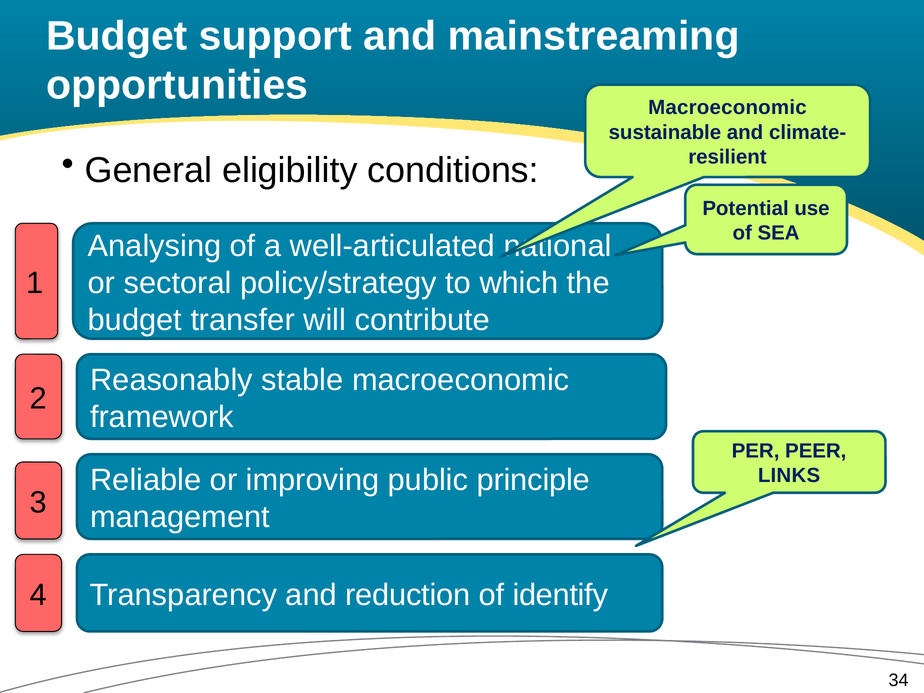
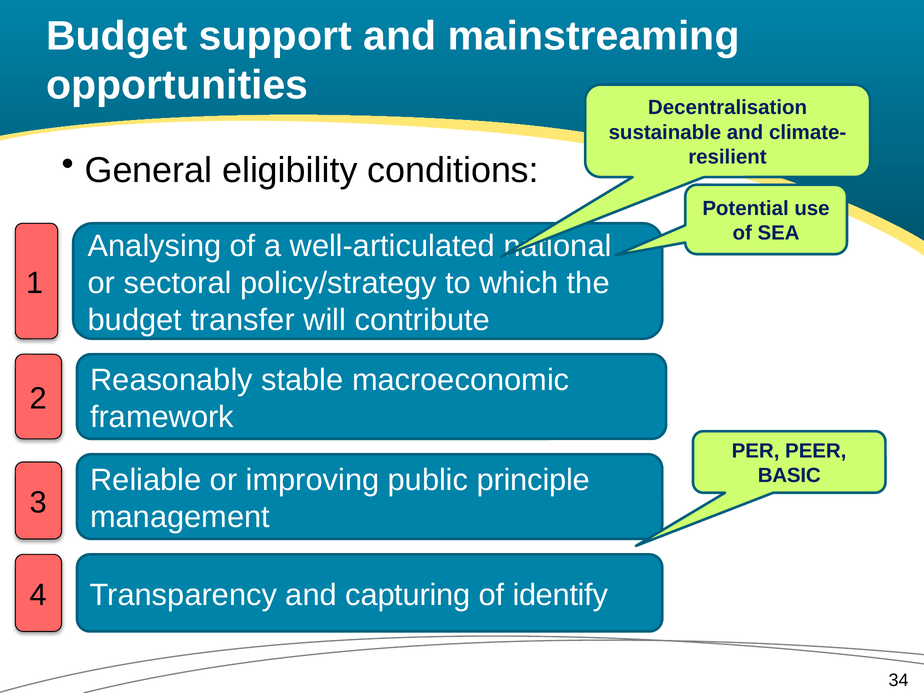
Macroeconomic: Macroeconomic -> Decentralisation (728, 108)
LINKS: LINKS -> BASIC (789, 476)
reduction: reduction -> capturing (408, 595)
